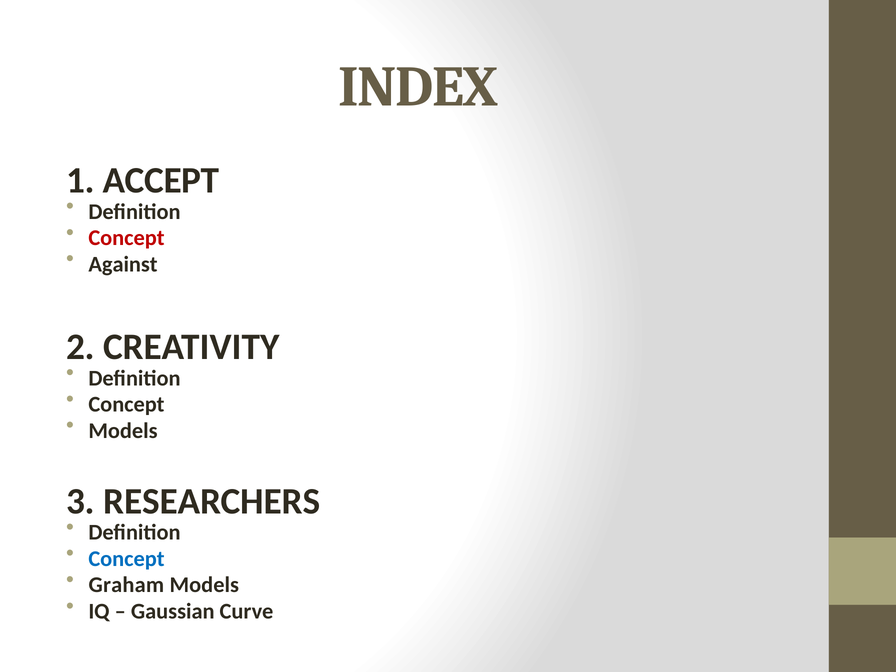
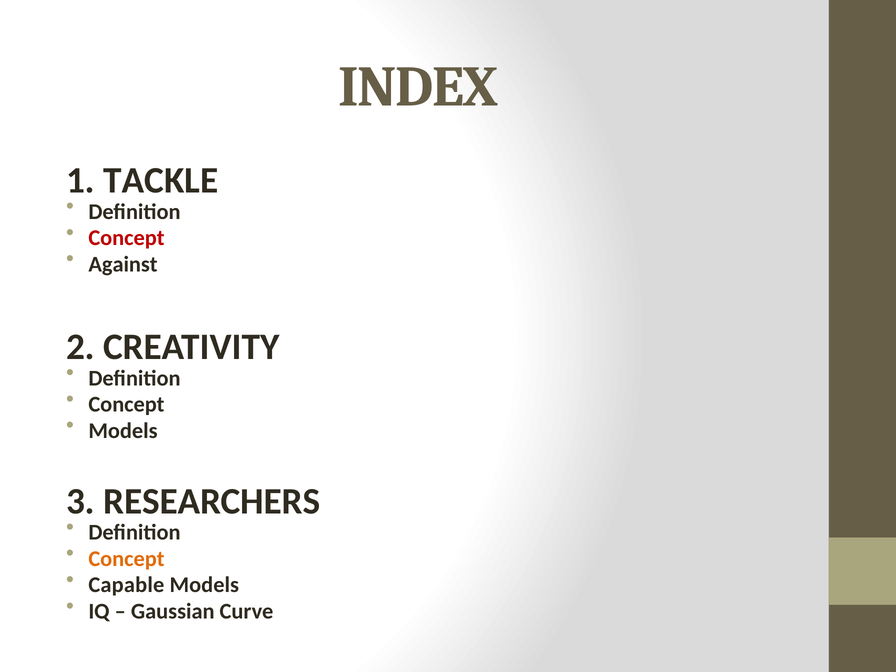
ACCEPT: ACCEPT -> TACKLE (161, 181)
Concept colour: blue -> orange (126, 559)
Graham: Graham -> Capable (126, 585)
